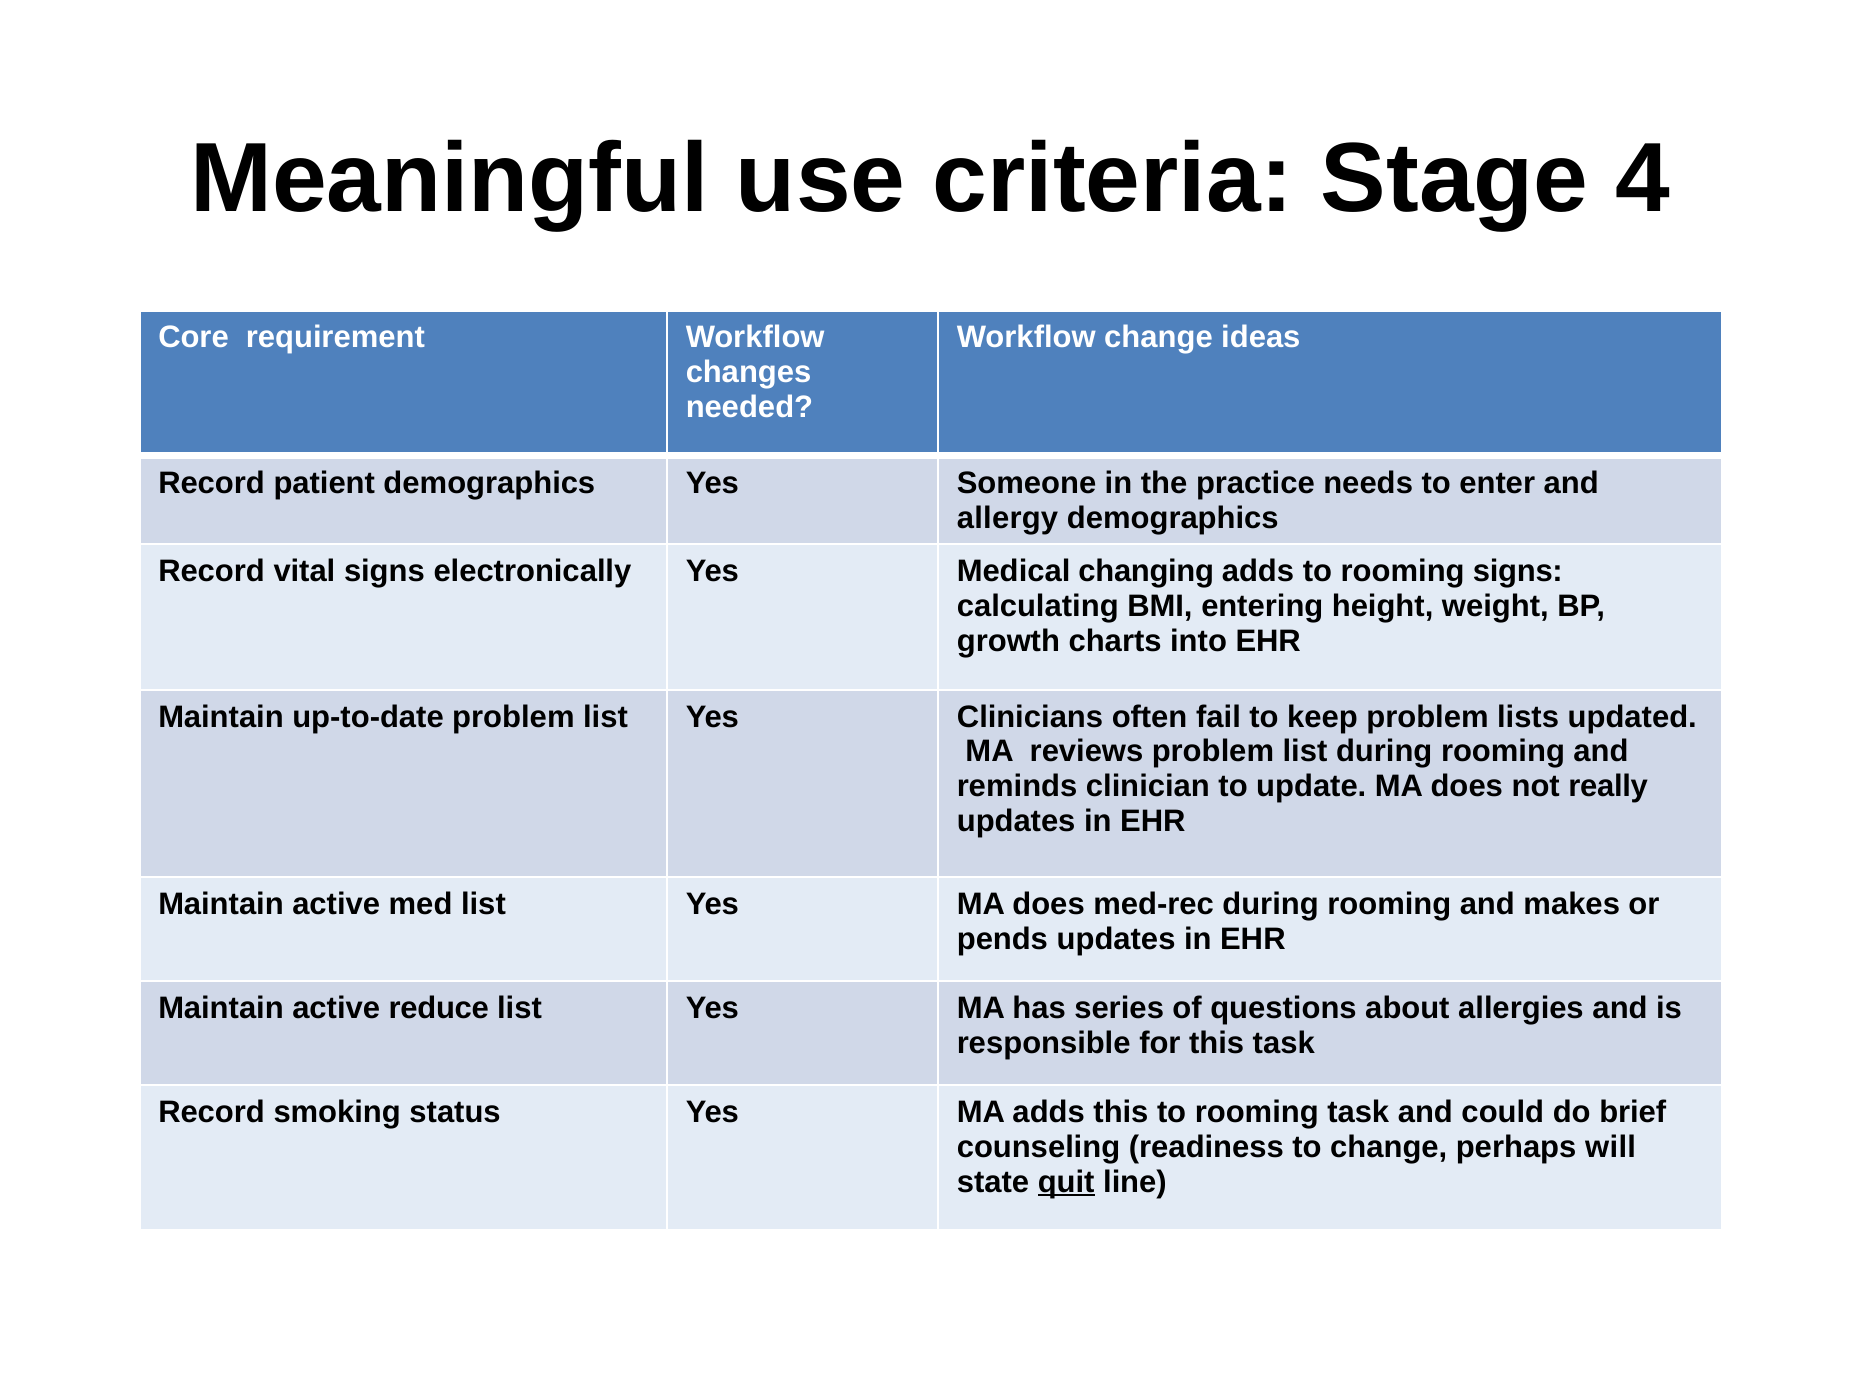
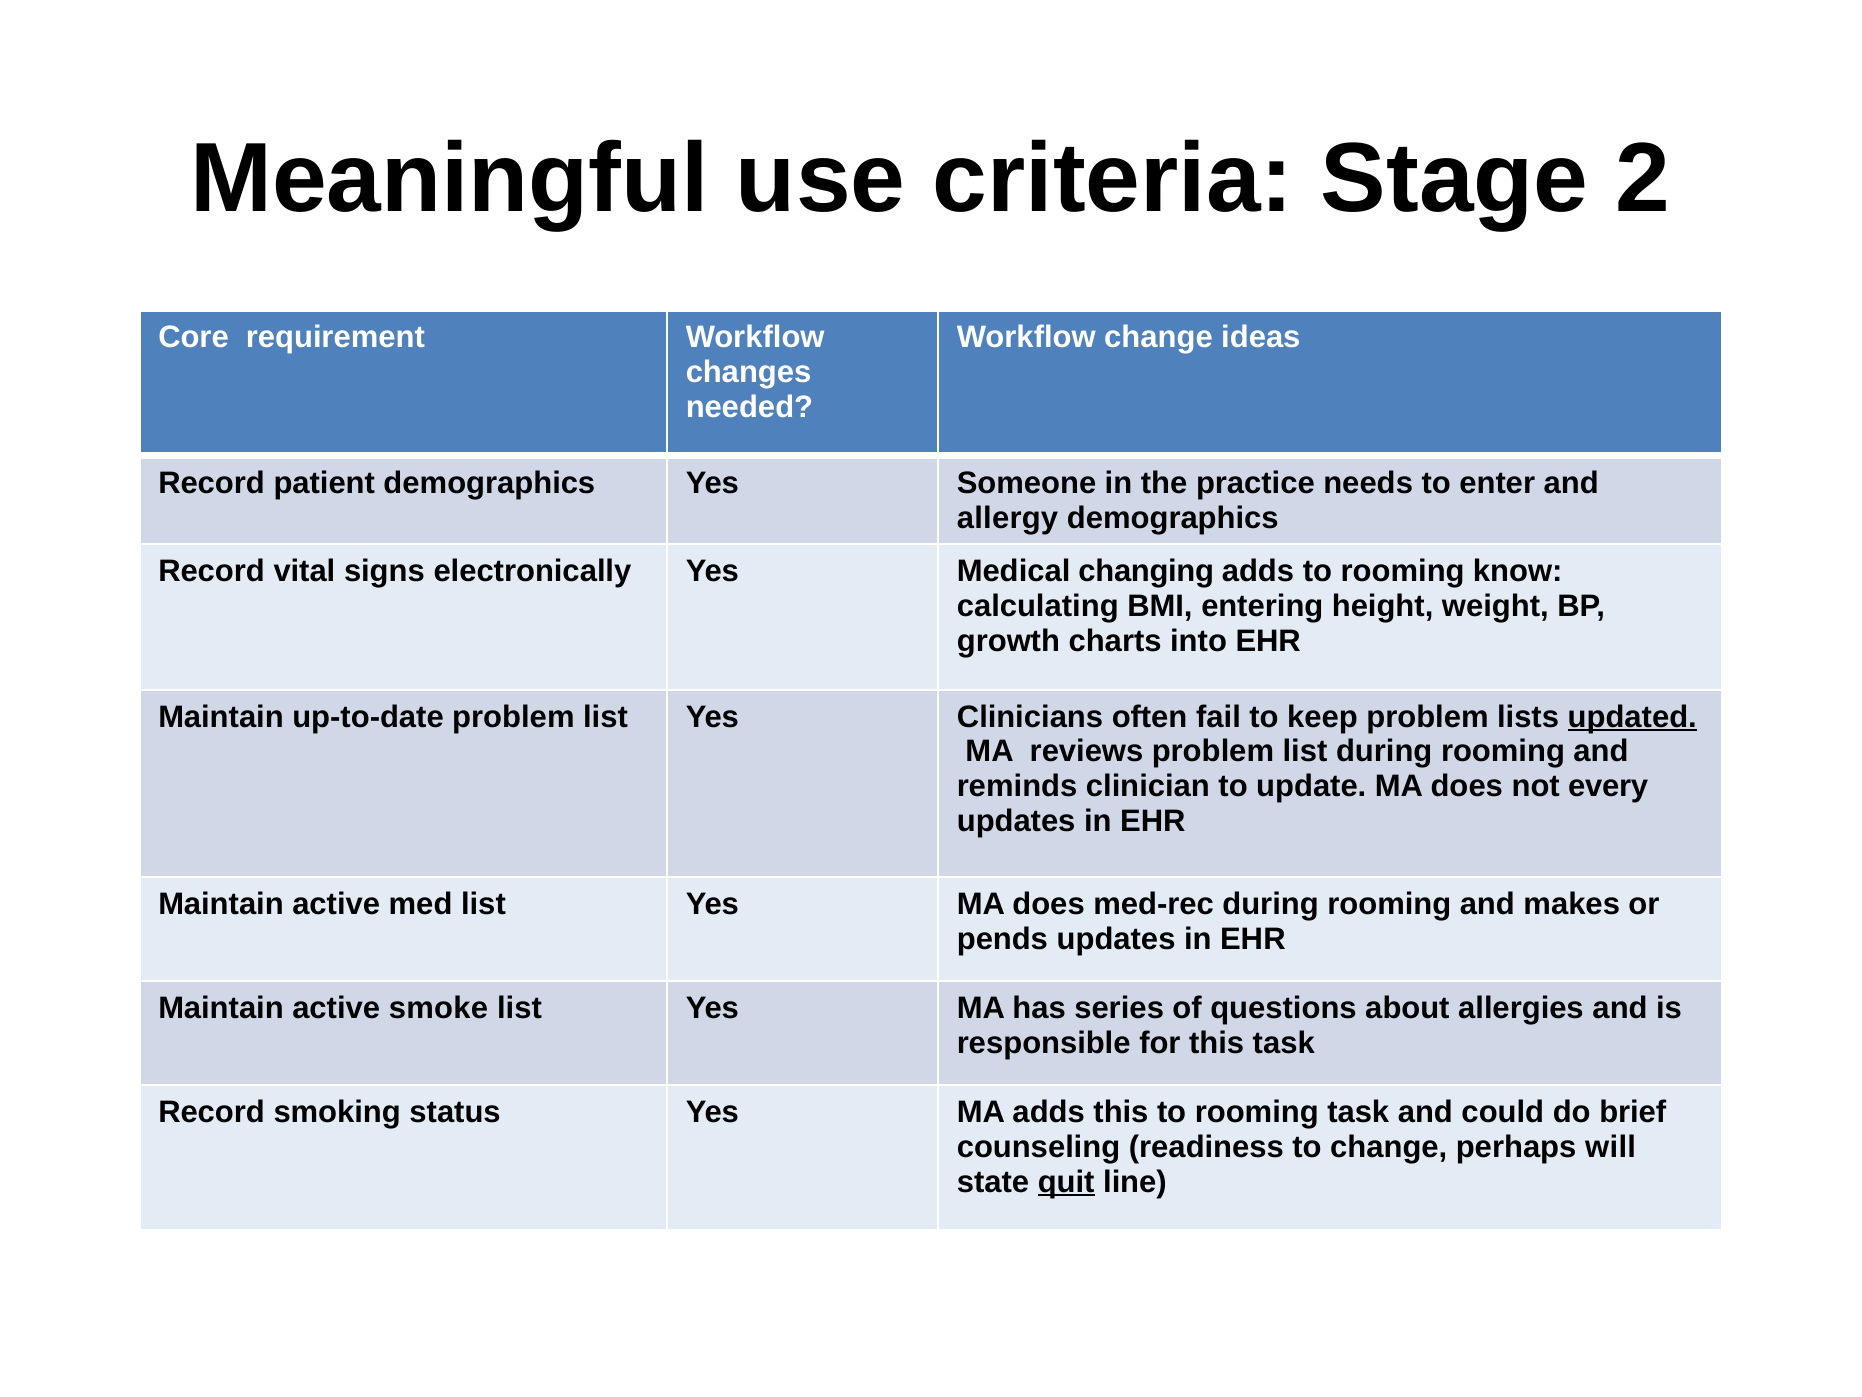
4: 4 -> 2 (1643, 179)
rooming signs: signs -> know (1518, 571)
updated underline: none -> present (1632, 717)
really: really -> every (1608, 786)
reduce: reduce -> smoke (439, 1008)
